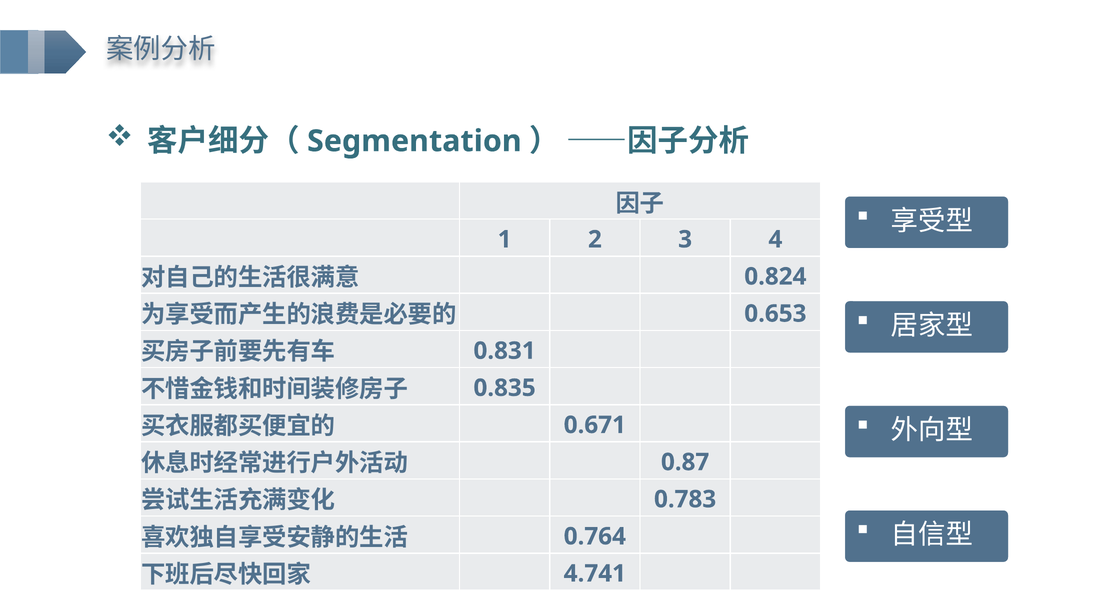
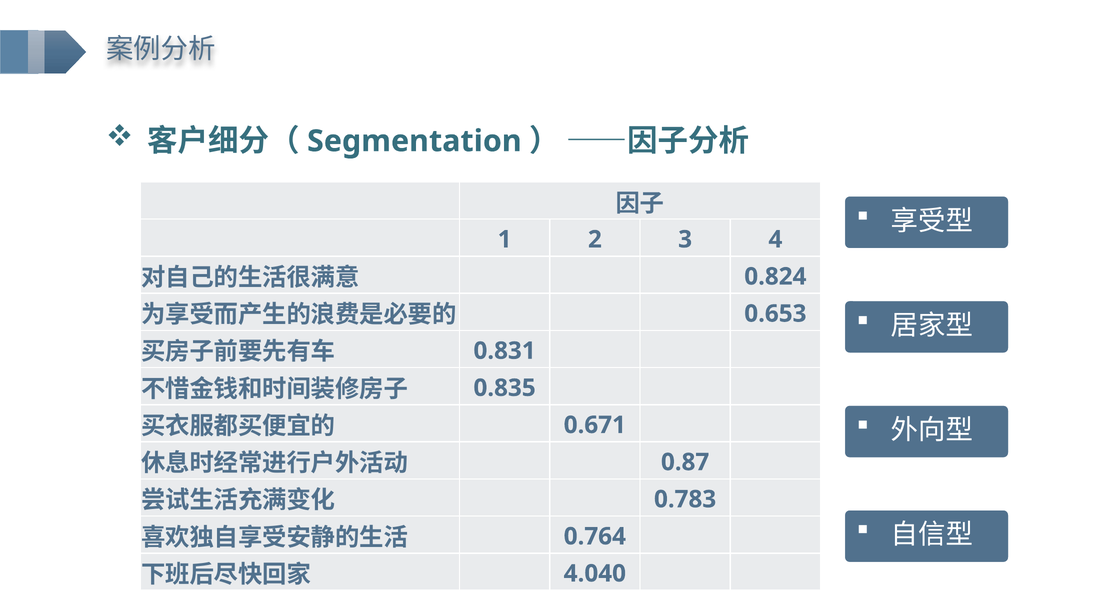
4.741: 4.741 -> 4.040 (595, 574)
